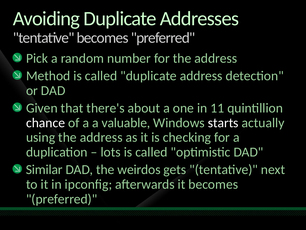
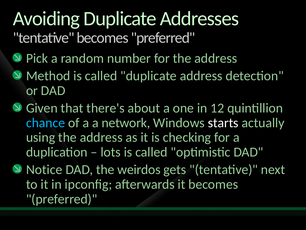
11: 11 -> 12 (217, 108)
chance colour: white -> light blue (46, 123)
valuable: valuable -> network (126, 123)
Similar: Similar -> Notice (44, 169)
